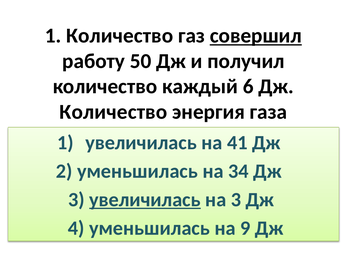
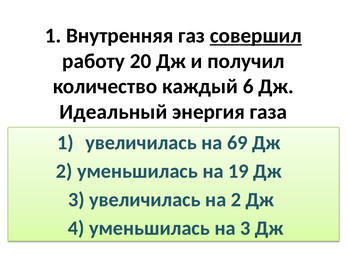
1 Количество: Количество -> Внутренняя (120, 36)
50: 50 -> 20 (141, 61)
Количество: Количество -> Идеальный (113, 112)
41: 41 -> 69 (237, 143)
34: 34 -> 19 (238, 171)
увеличилась underline: present -> none (145, 200)
на 3: 3 -> 2 (236, 200)
на 9: 9 -> 3 (245, 228)
